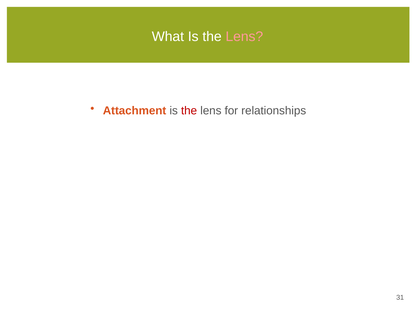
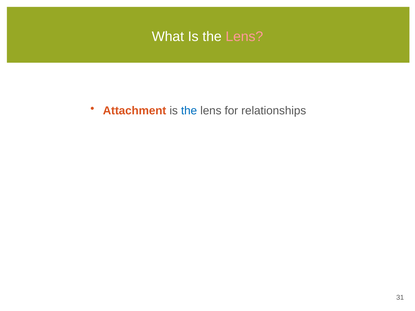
the colour: red -> blue (189, 111)
